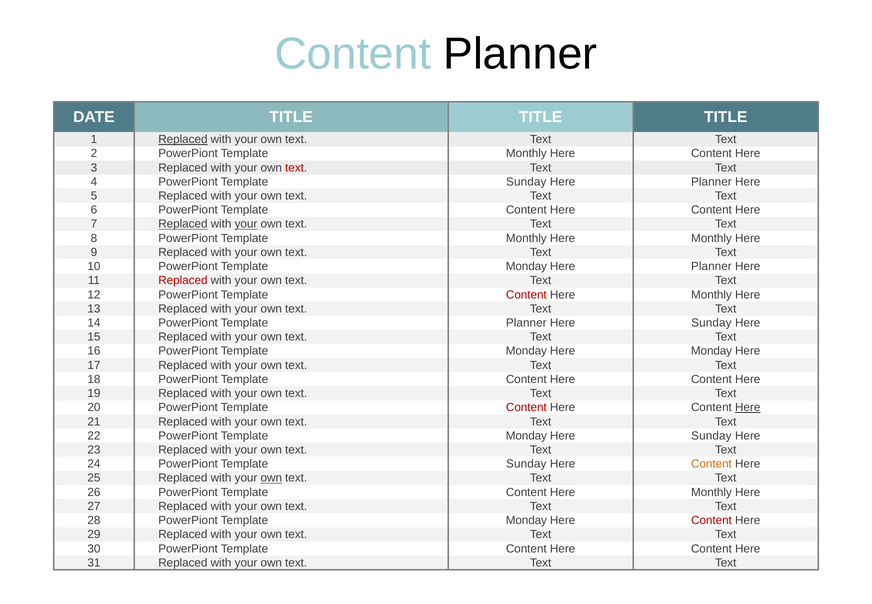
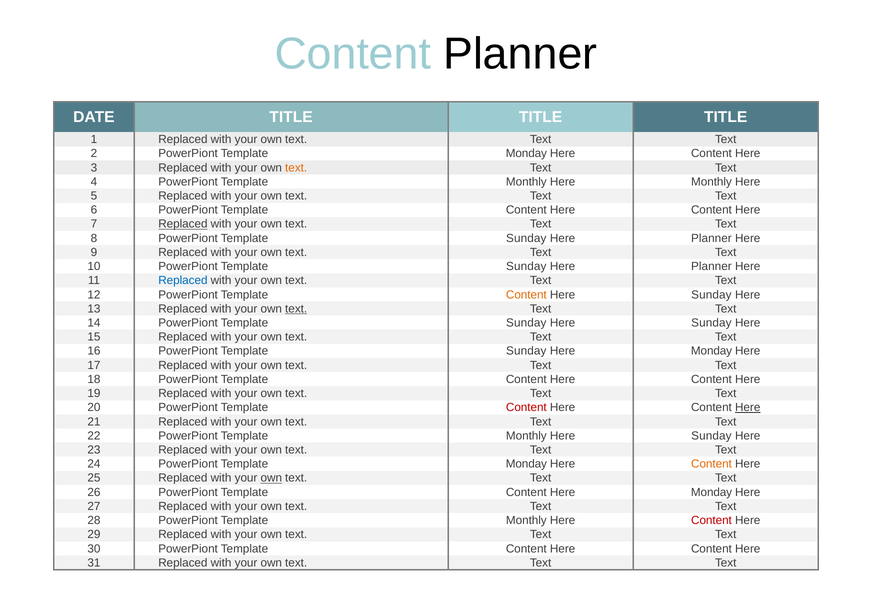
Replaced underline: present -> none (183, 139)
2 PowerPiont Template Monthly: Monthly -> Monday (526, 154)
text colour: red -> orange (296, 168)
4 PowerPiont Template Sunday: Sunday -> Monthly (526, 182)
Planner: Planner -> Monthly (711, 182)
your underline: present -> none (246, 224)
8 PowerPiont Template Monthly: Monthly -> Sunday (526, 238)
Monthly: Monthly -> Planner (711, 238)
10 PowerPiont Template Monday: Monday -> Sunday (526, 266)
Replaced colour: red -> blue (183, 280)
Content colour: red -> orange (526, 295)
Monthly: Monthly -> Sunday (711, 295)
text underline: none -> present (296, 309)
14 PowerPiont Template Planner: Planner -> Sunday (526, 323)
16 PowerPiont Template Monday: Monday -> Sunday (526, 351)
22 PowerPiont Template Monday: Monday -> Monthly (526, 436)
24 PowerPiont Template Sunday: Sunday -> Monday (526, 464)
Monthly: Monthly -> Monday (712, 492)
28 PowerPiont Template Monday: Monday -> Monthly (526, 520)
